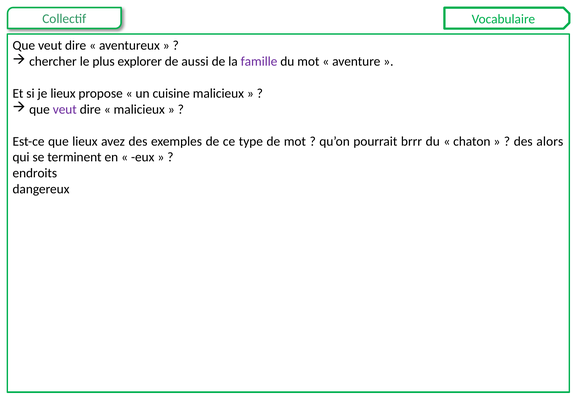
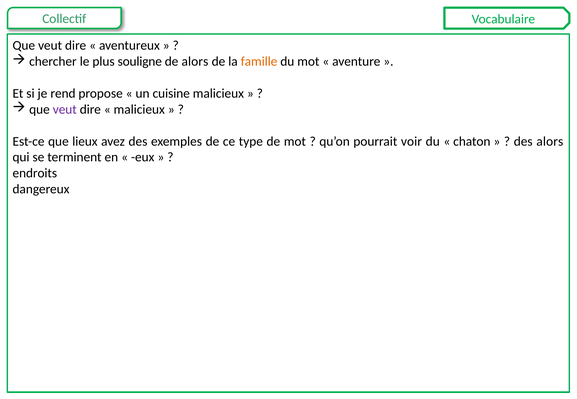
explorer: explorer -> souligne (140, 62)
de aussi: aussi -> alors (195, 62)
famille colour: purple -> orange (259, 62)
je lieux: lieux -> rend (63, 94)
brrr: brrr -> voir (411, 142)
